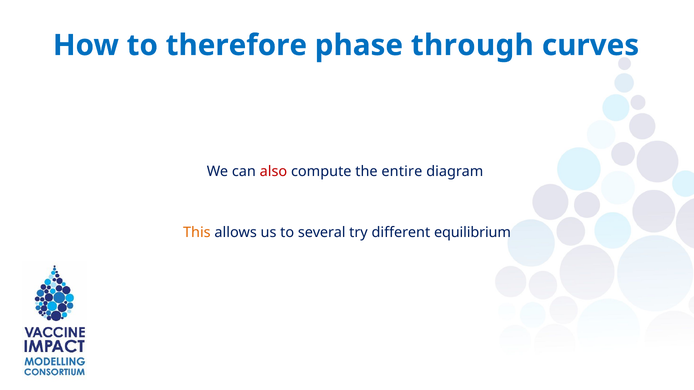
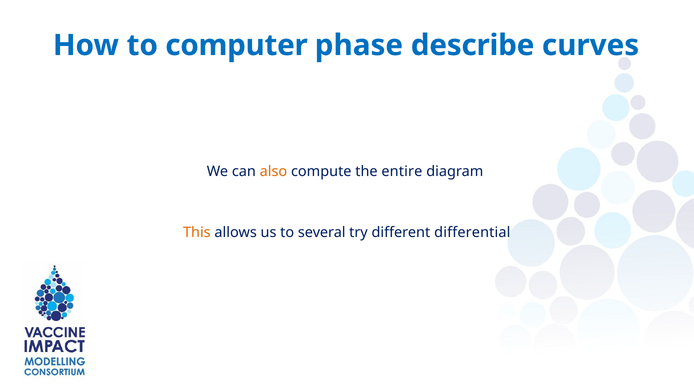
therefore: therefore -> computer (237, 45)
through: through -> describe (473, 45)
also colour: red -> orange (273, 172)
equilibrium: equilibrium -> differential (472, 232)
